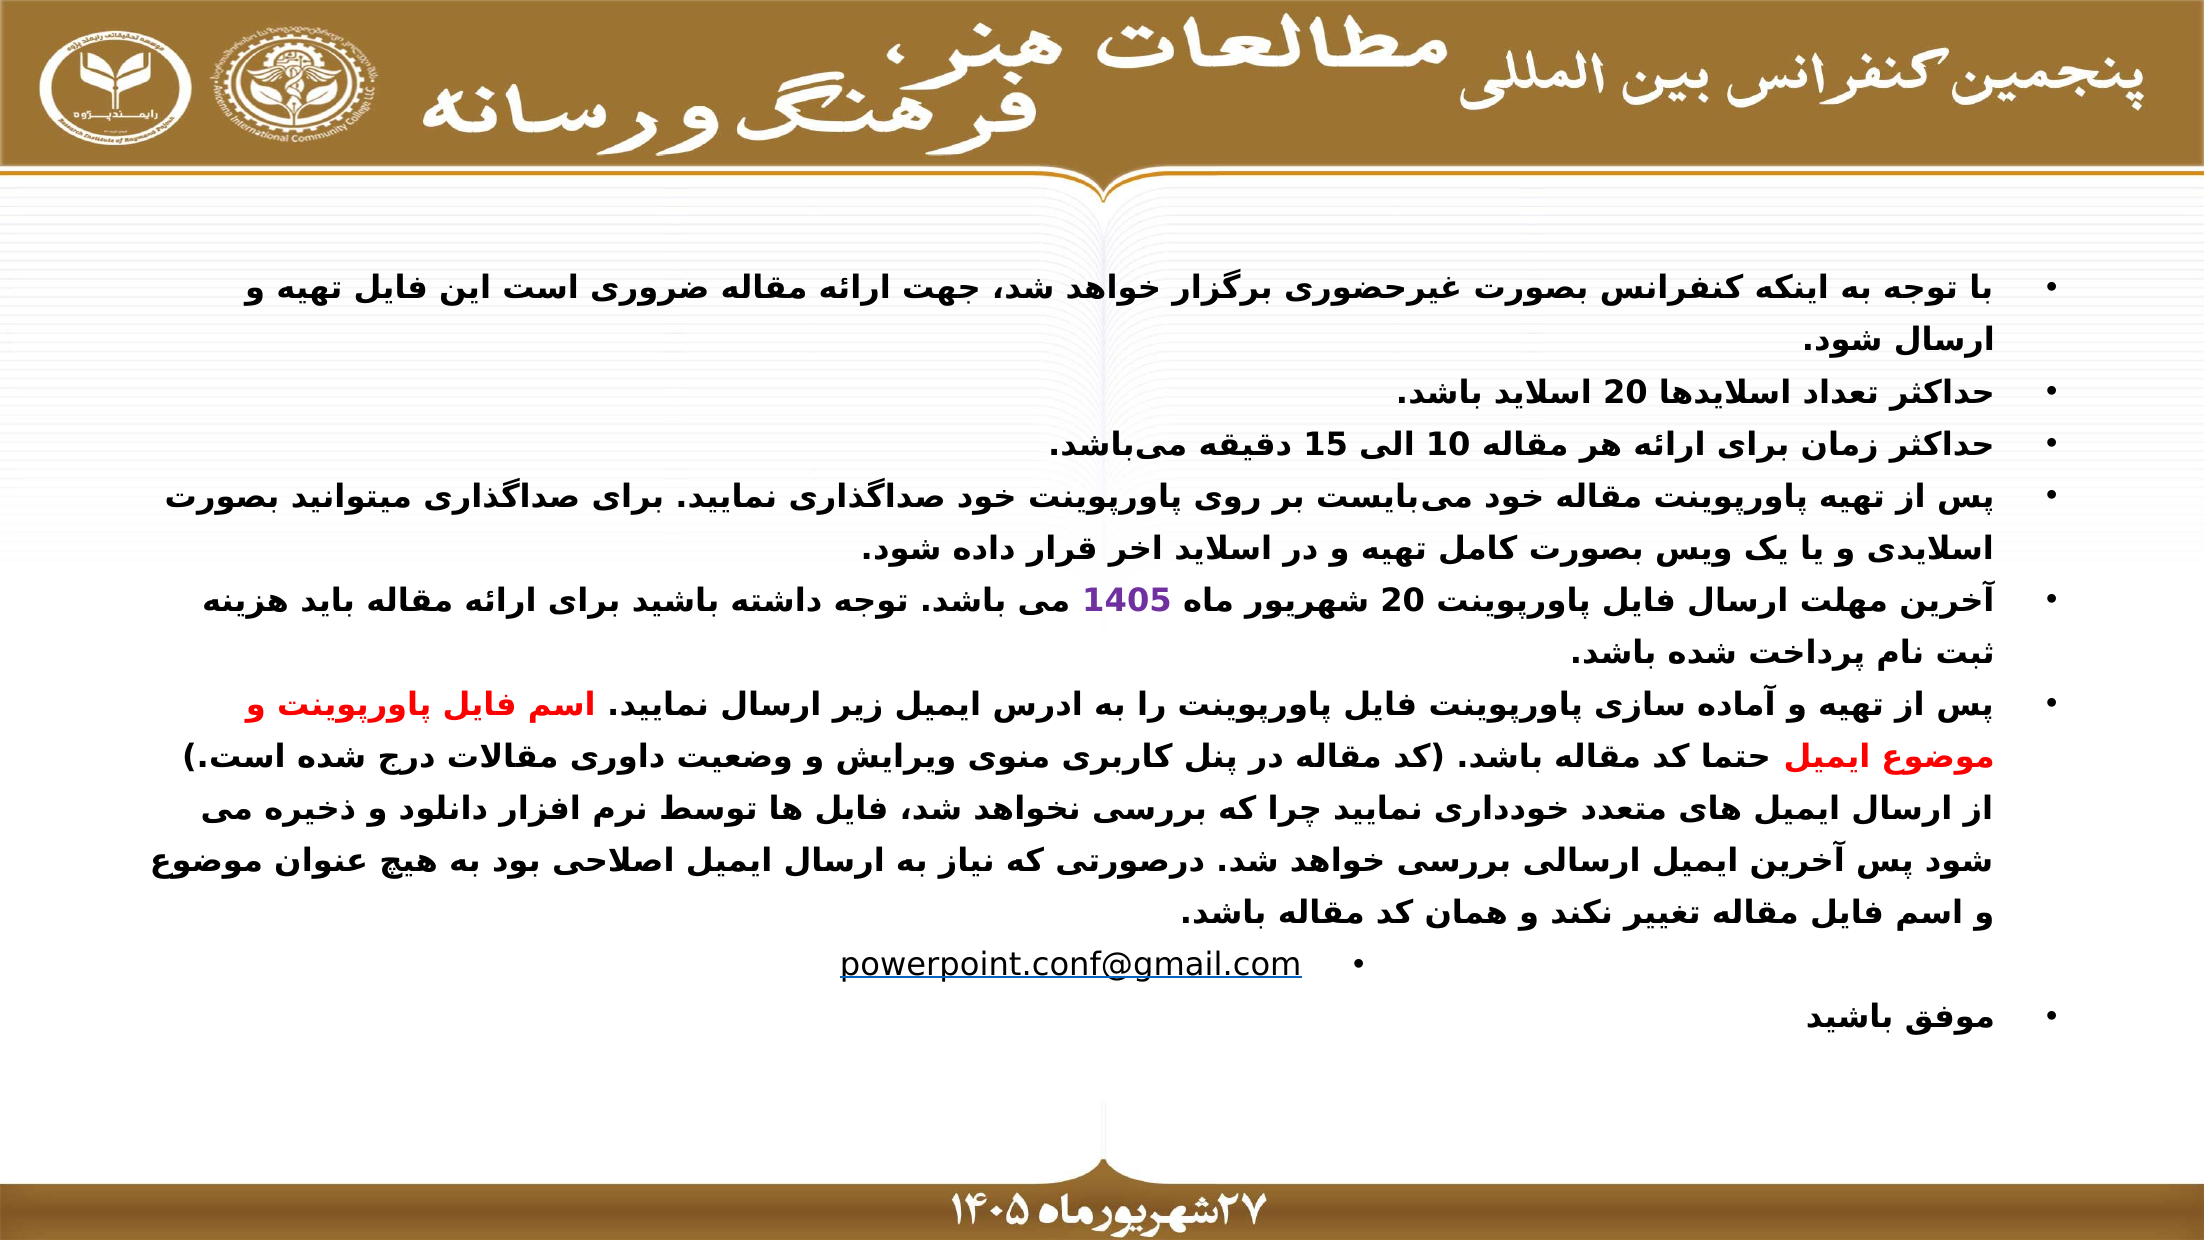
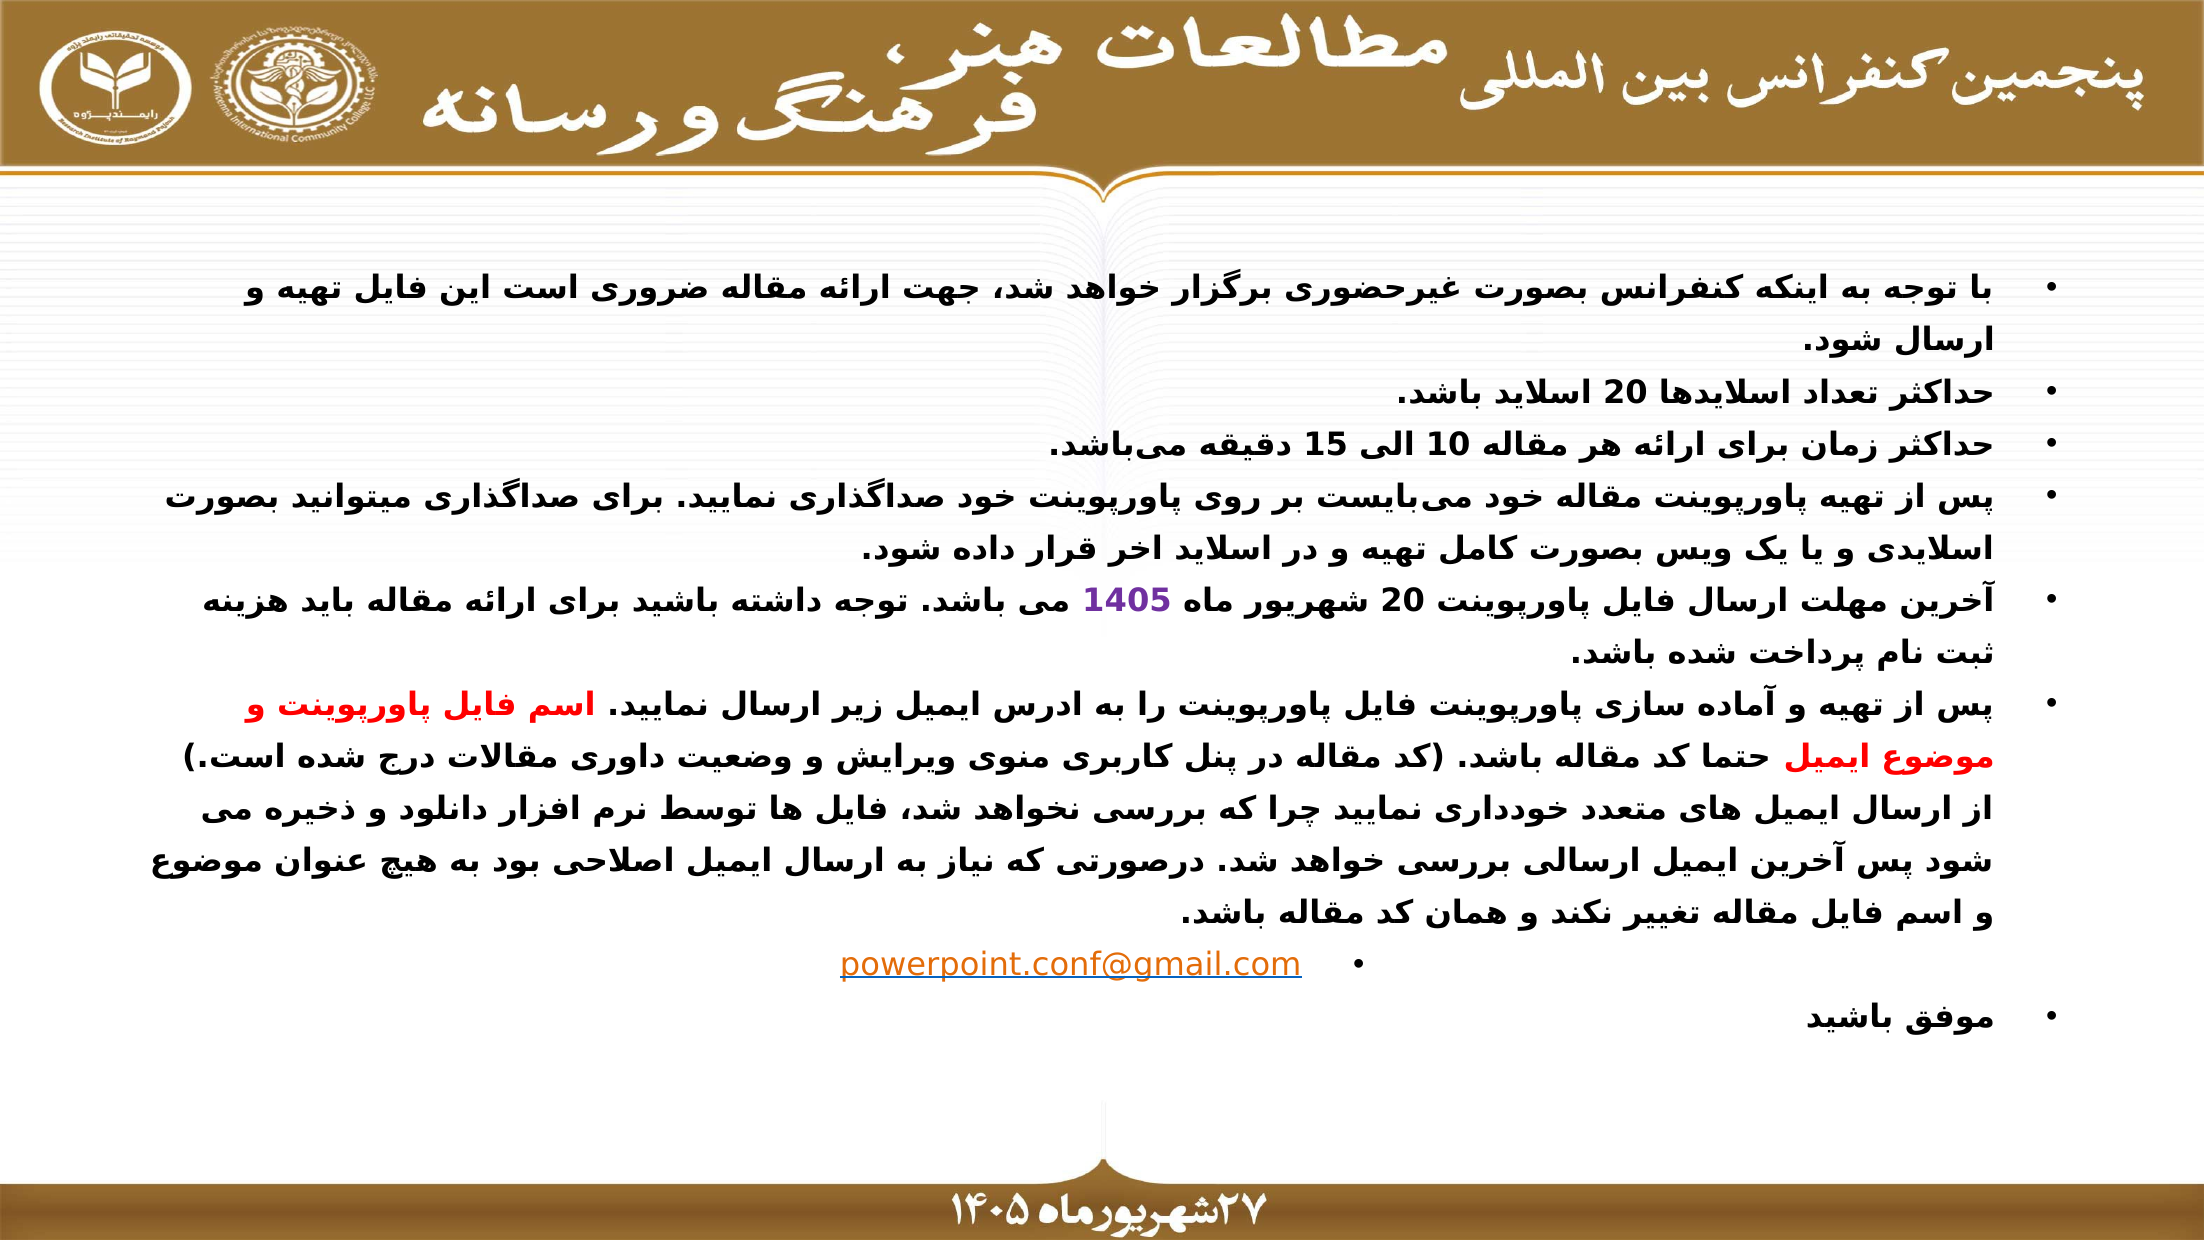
powerpoint.conf@gmail.com colour: black -> orange (1071, 965)
